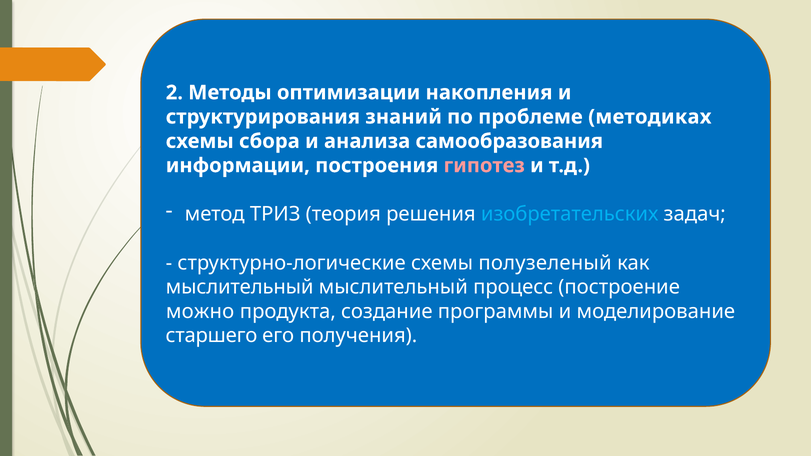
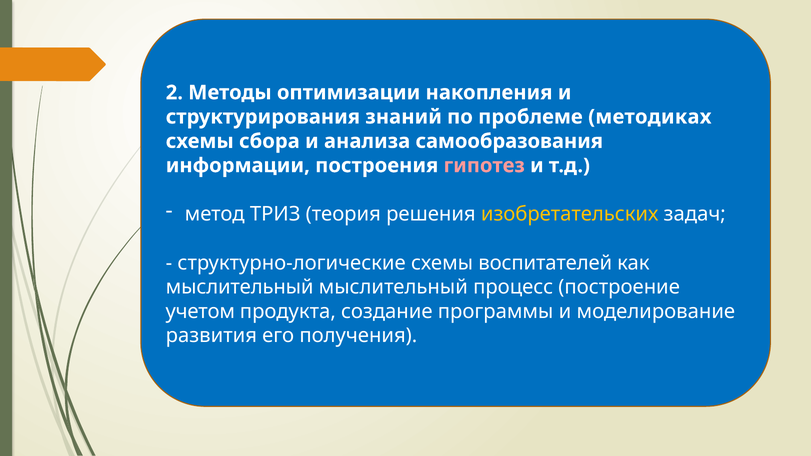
изобретательских colour: light blue -> yellow (570, 214)
полузеленый: полузеленый -> воспитателей (545, 263)
можно: можно -> учетом (200, 312)
старшего: старшего -> развития (211, 336)
